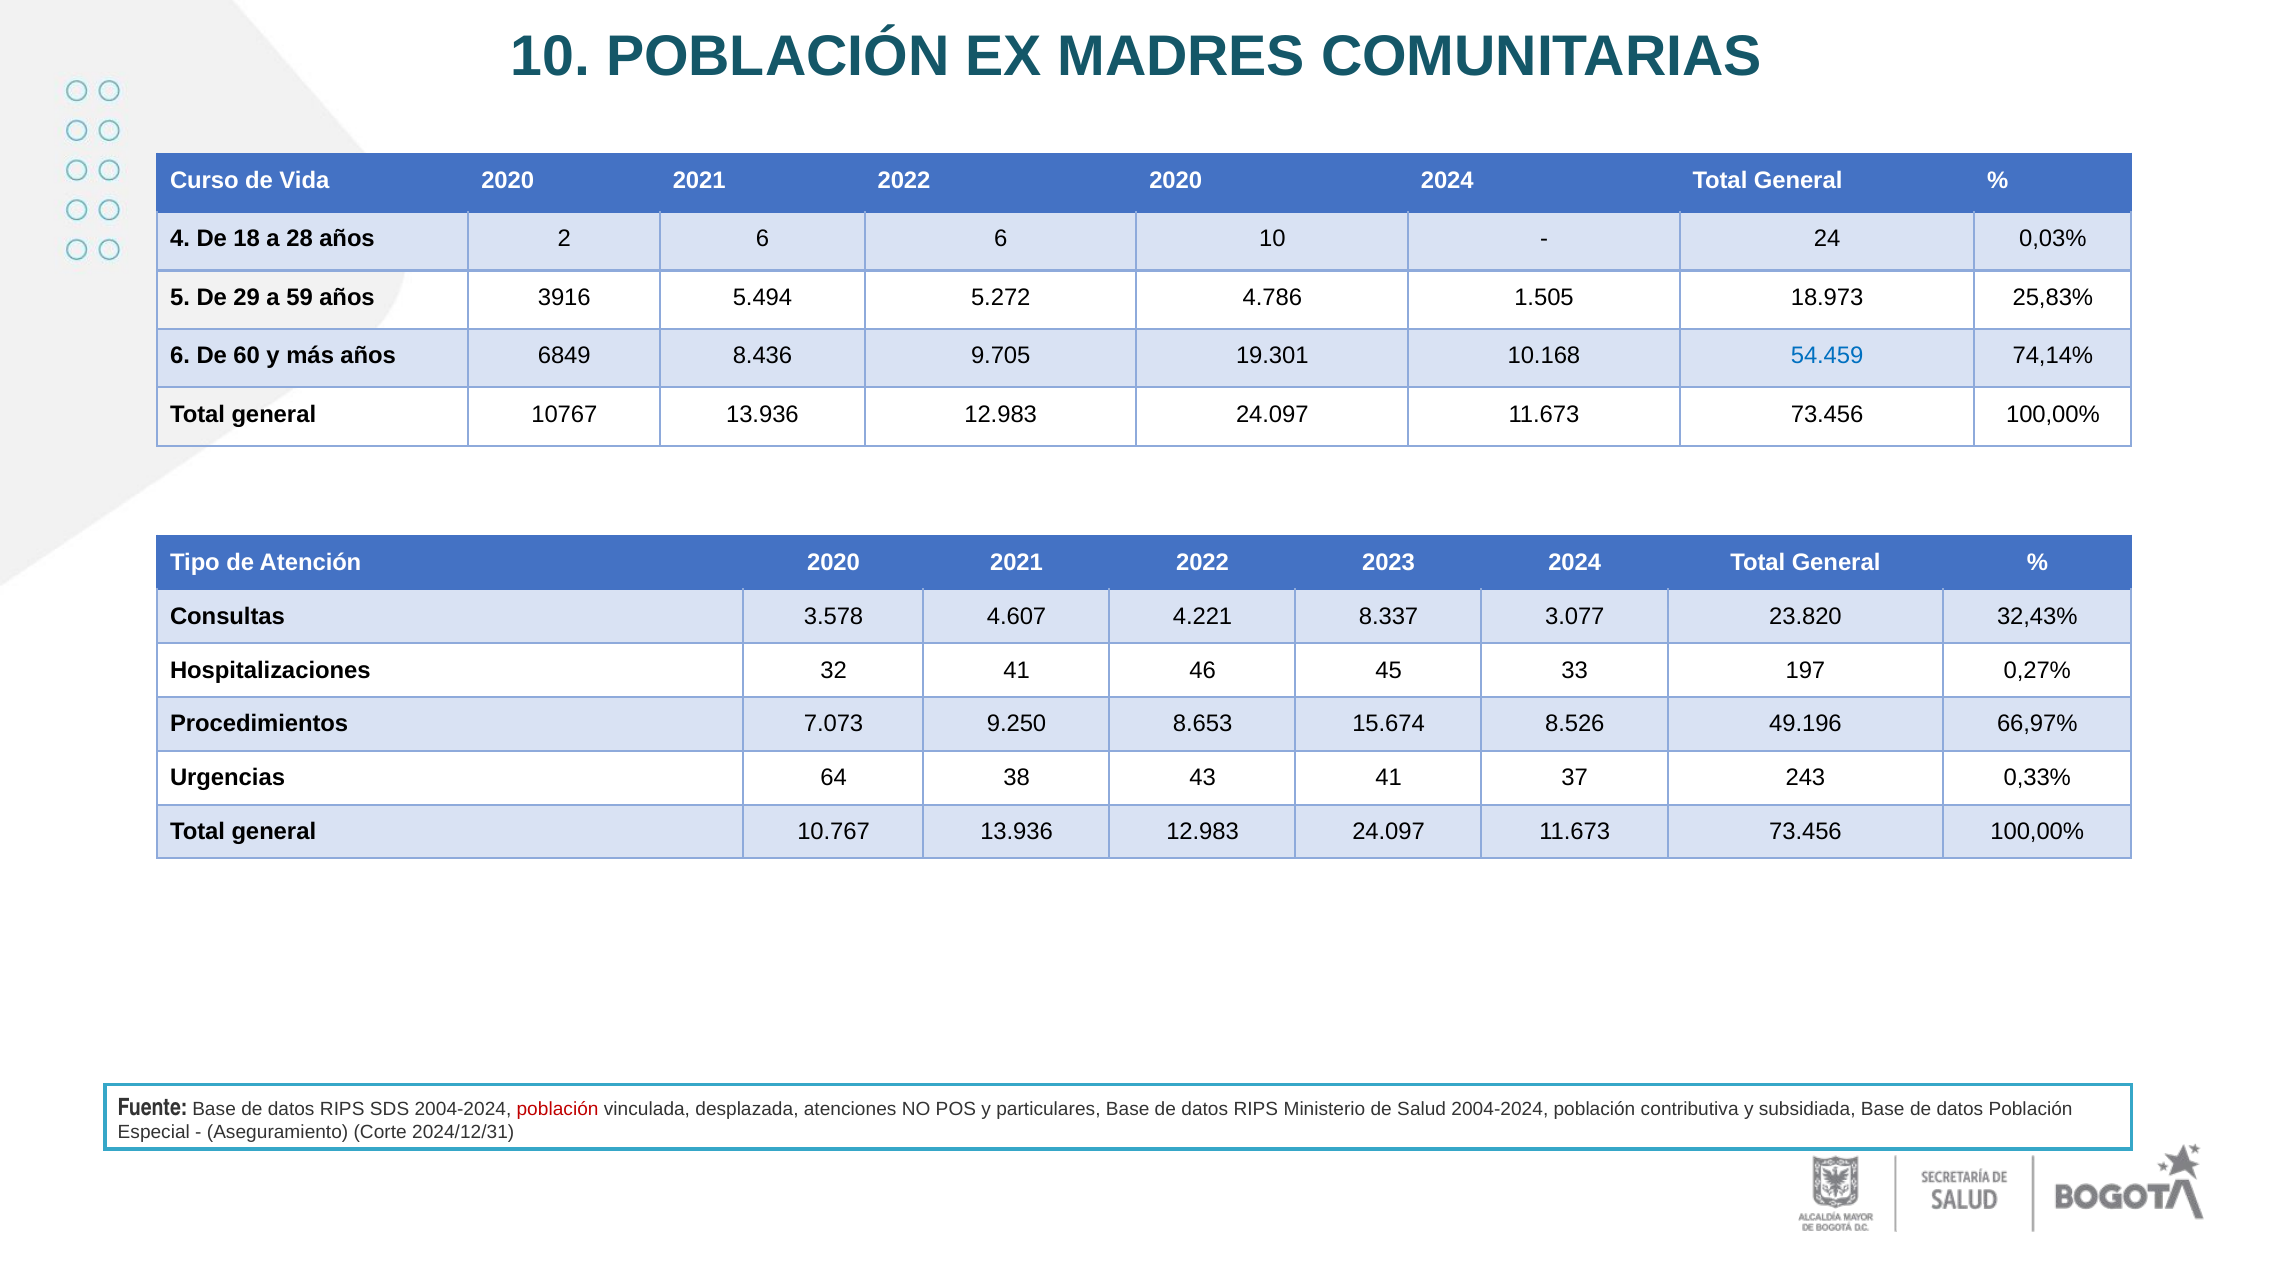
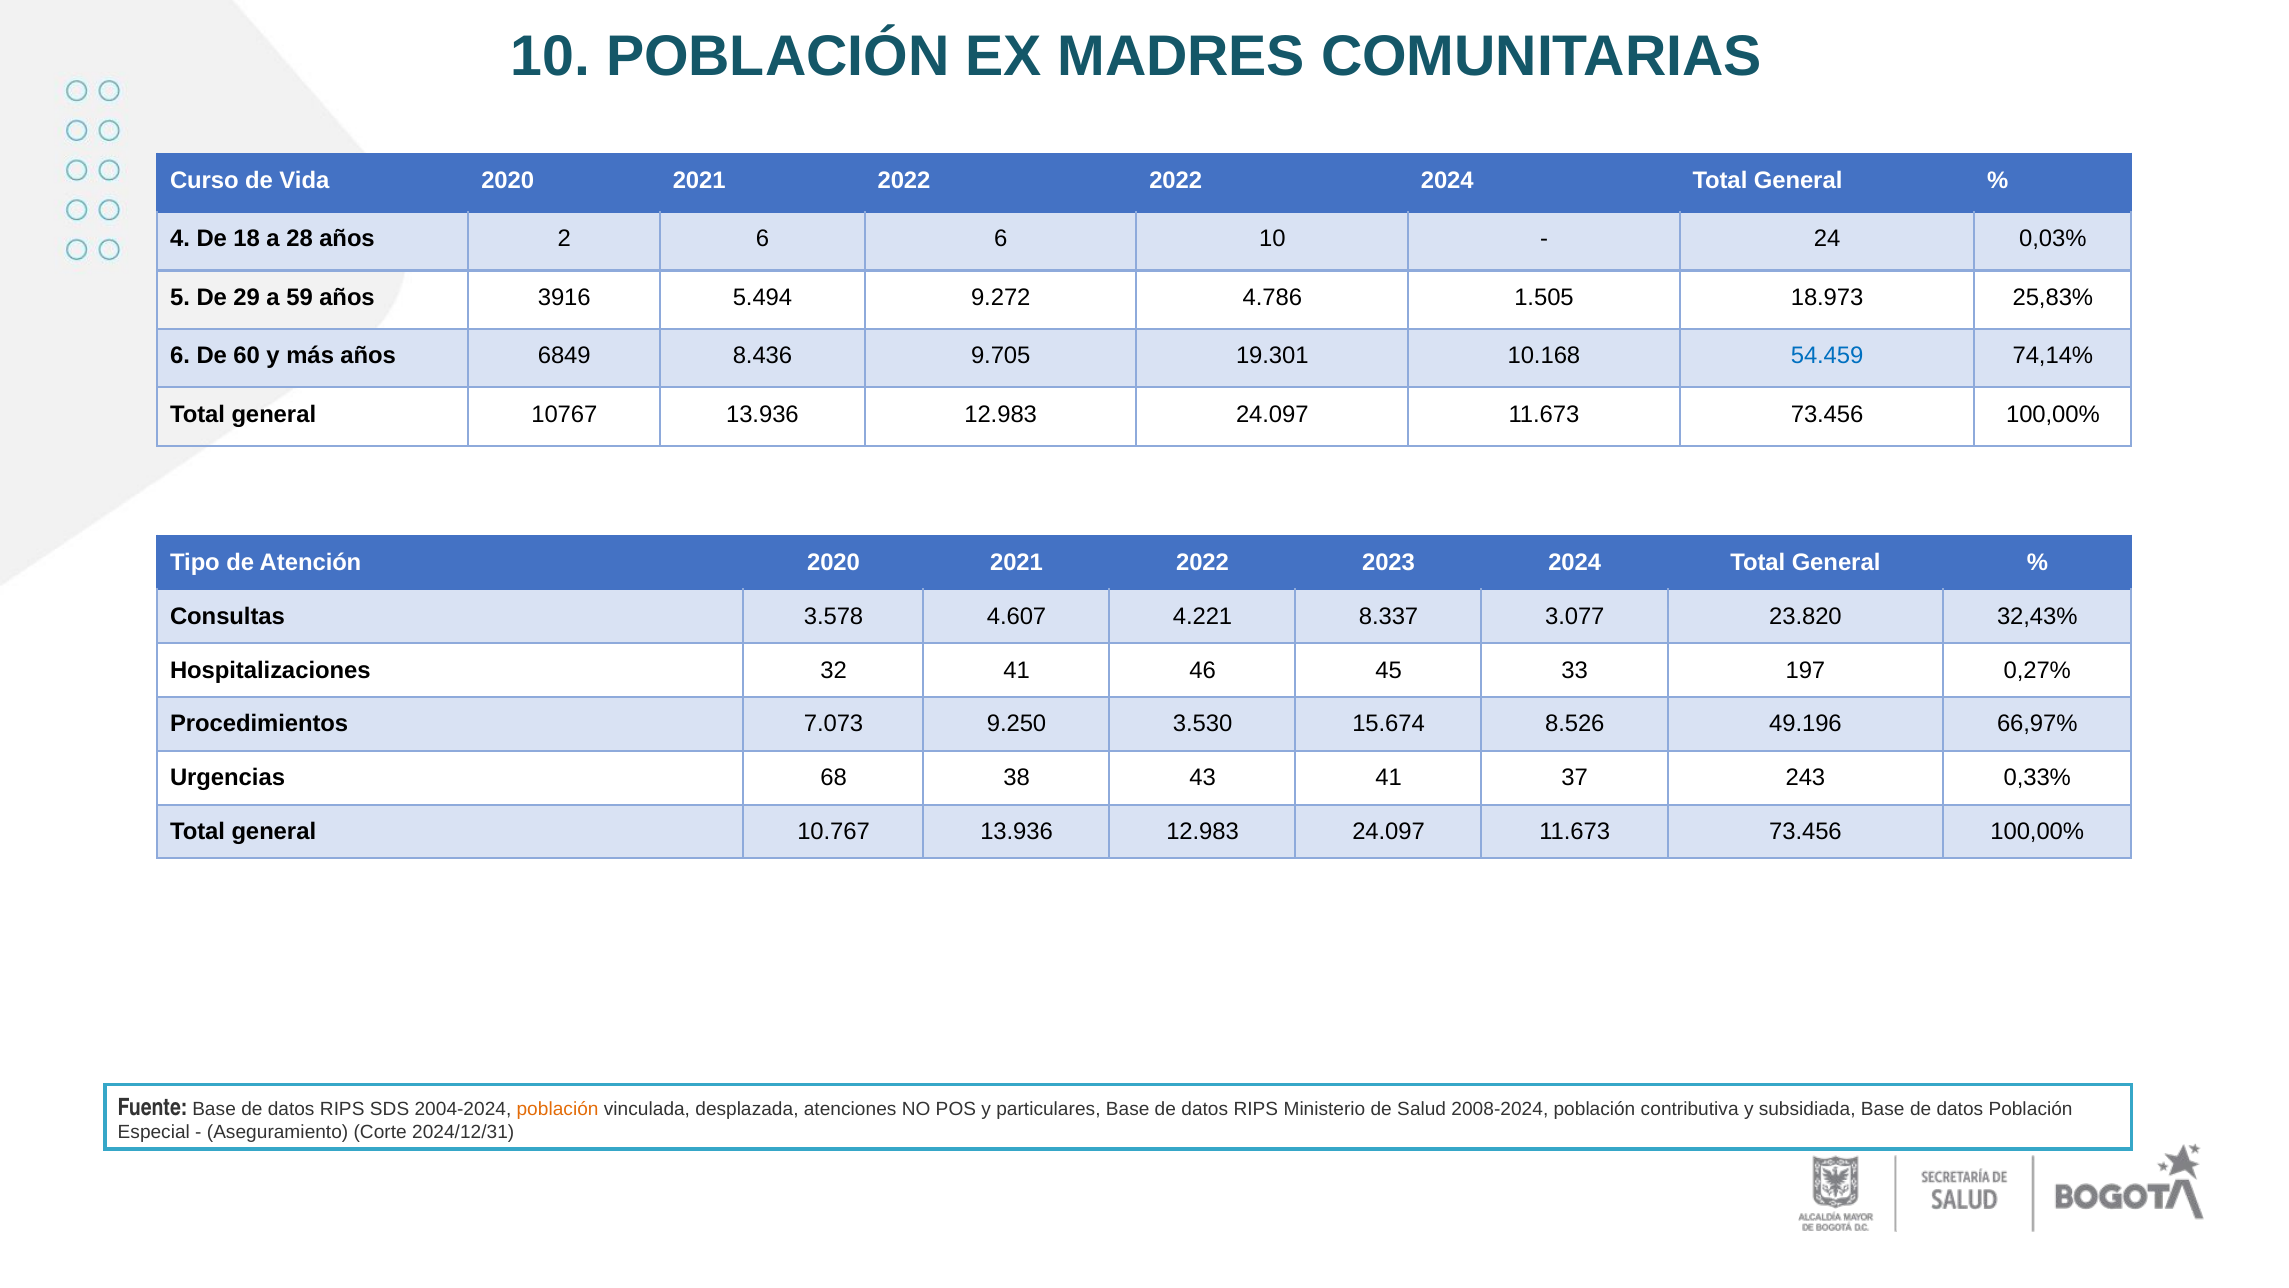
2022 2020: 2020 -> 2022 (1176, 181)
5.272: 5.272 -> 9.272 (1001, 297)
8.653: 8.653 -> 3.530 (1203, 724)
64: 64 -> 68 (834, 777)
población colour: red -> orange (558, 1108)
Salud 2004-2024: 2004-2024 -> 2008-2024 (1500, 1108)
